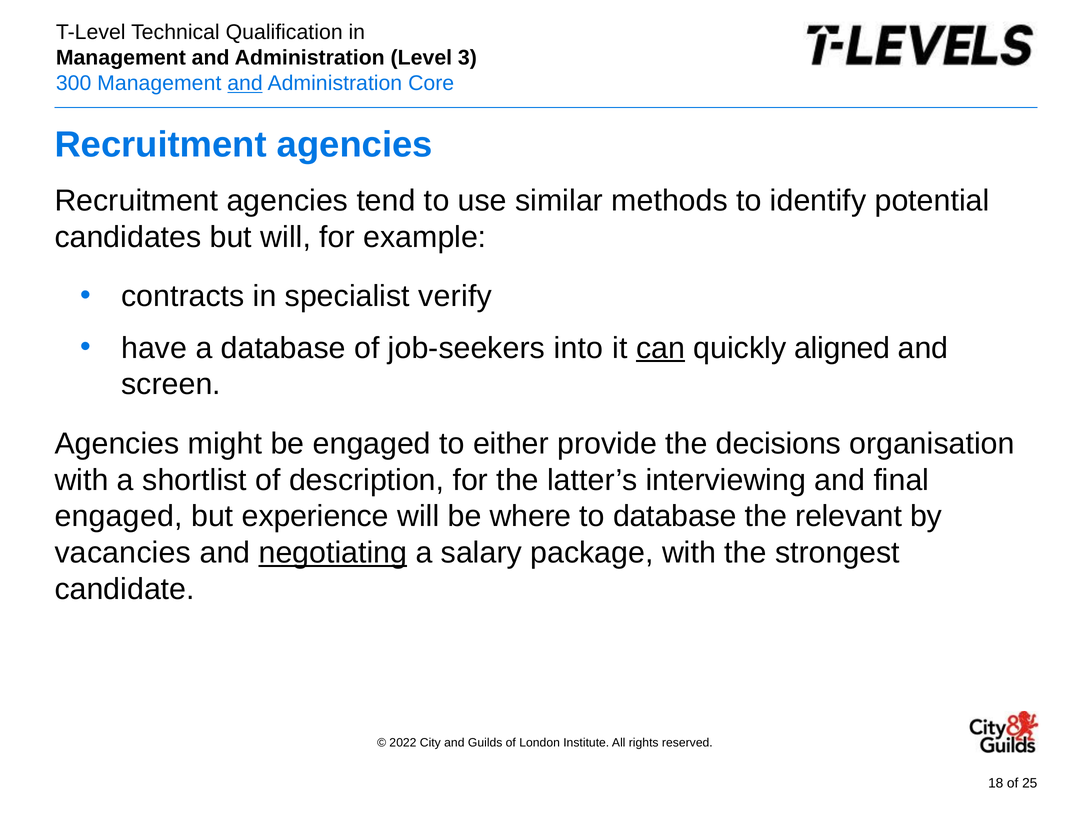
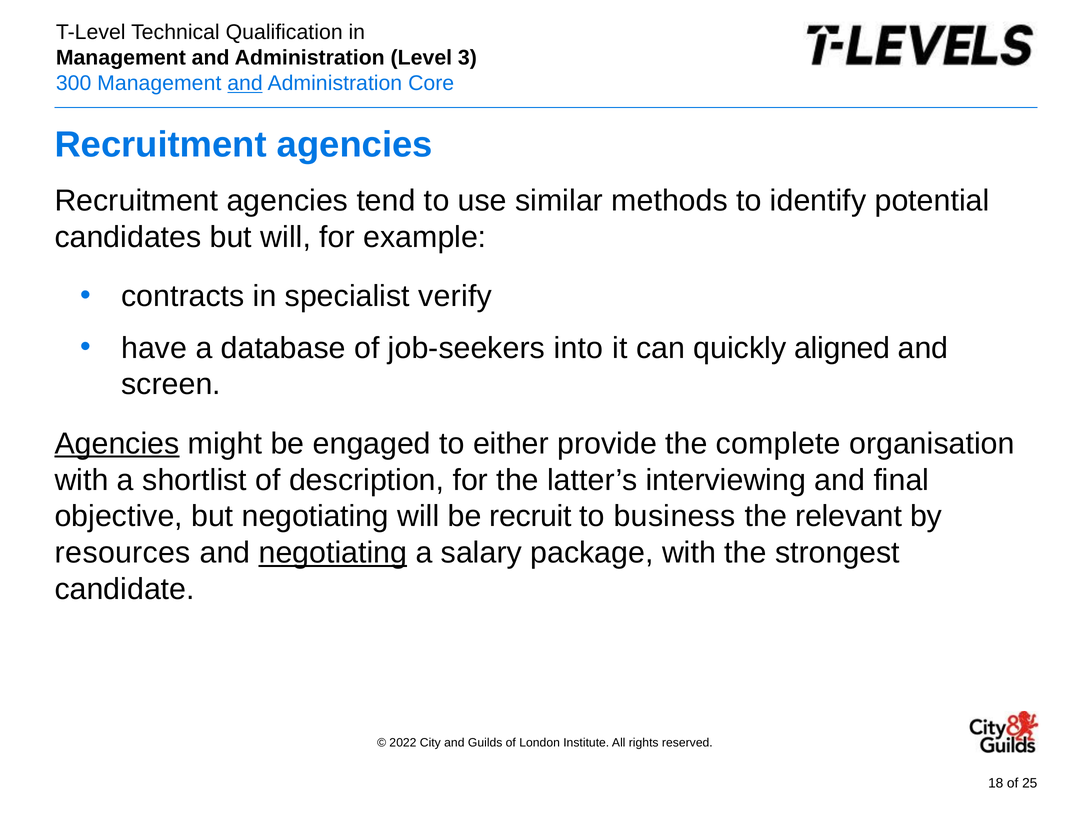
can underline: present -> none (660, 348)
Agencies underline: none -> present (117, 444)
decisions: decisions -> complete (778, 444)
engaged: engaged -> objective (119, 516)
but experience: experience -> negotiating (315, 516)
where: where -> recruit (531, 516)
to database: database -> business (675, 516)
vacancies: vacancies -> resources (123, 553)
